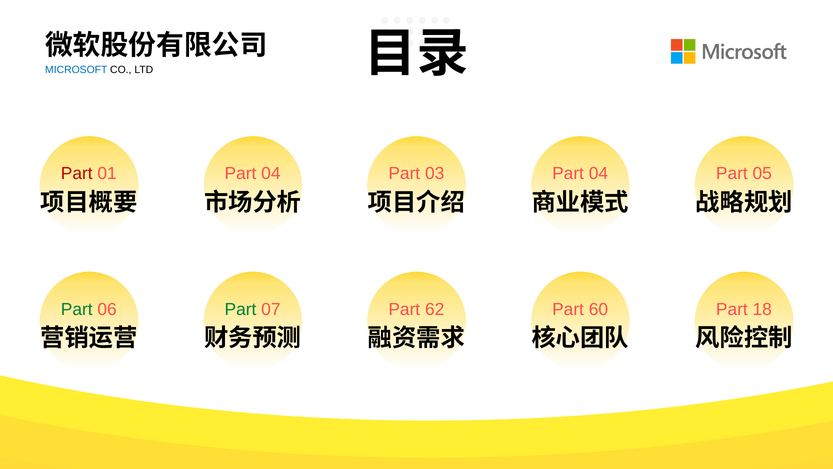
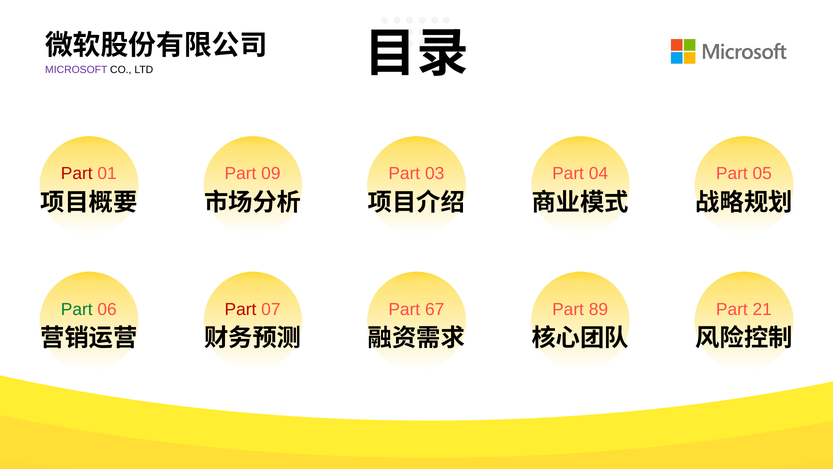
MICROSOFT colour: blue -> purple (76, 70)
04: 04 -> 09 (271, 174)
Part colour: green -> red (240, 309)
62: 62 -> 67 (435, 309)
60: 60 -> 89 (598, 309)
18: 18 -> 21 (762, 309)
